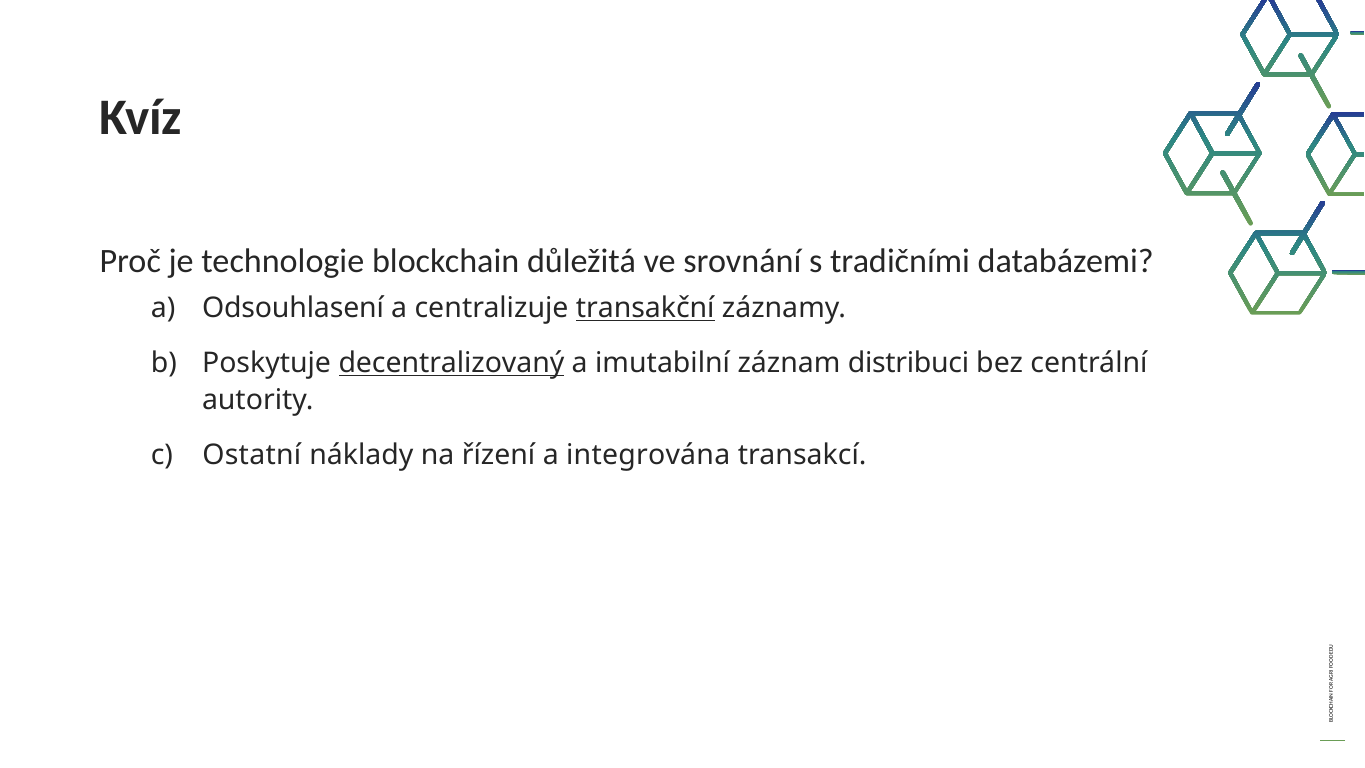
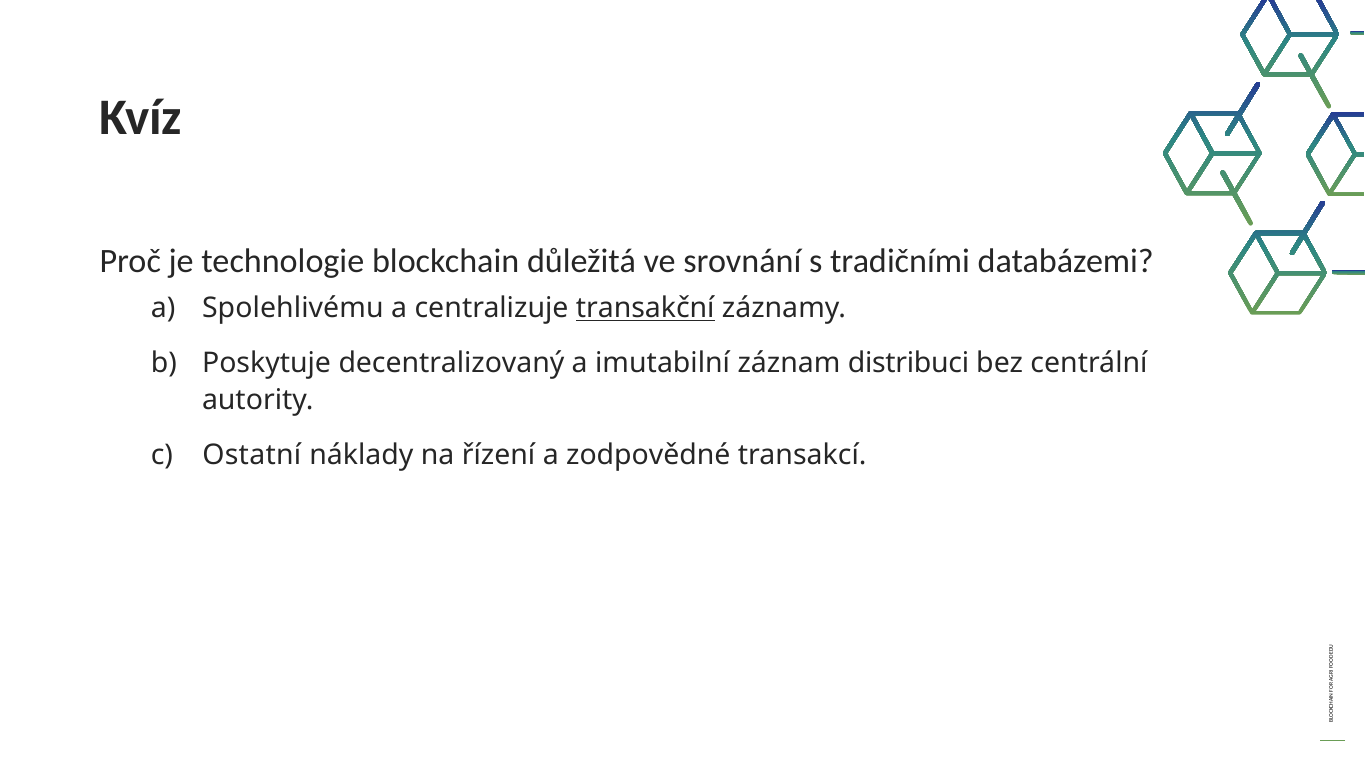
Odsouhlasení: Odsouhlasení -> Spolehlivému (293, 308)
decentralizovaný underline: present -> none (451, 363)
integrována: integrována -> zodpovědné (648, 455)
